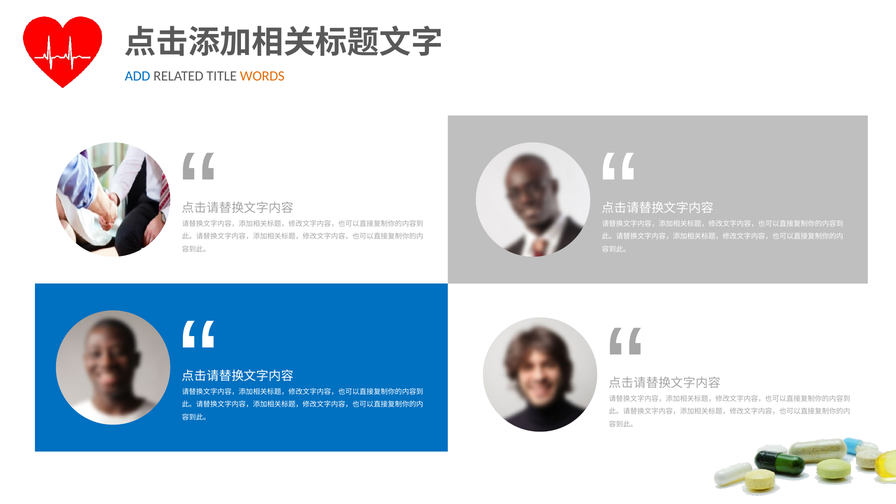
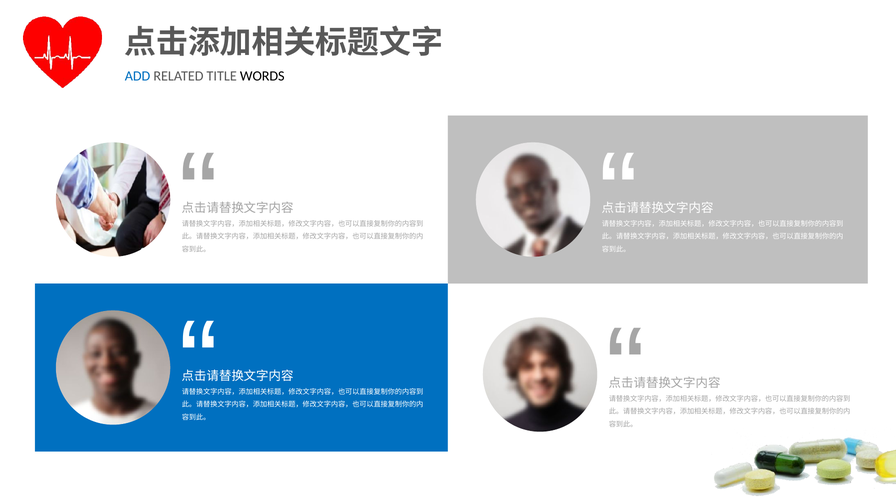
WORDS colour: orange -> black (262, 76)
